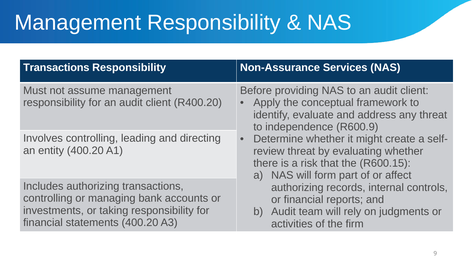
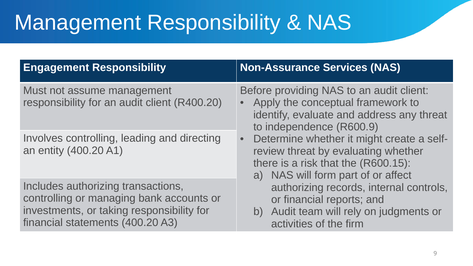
Transactions: Transactions -> Engagement (56, 68)
